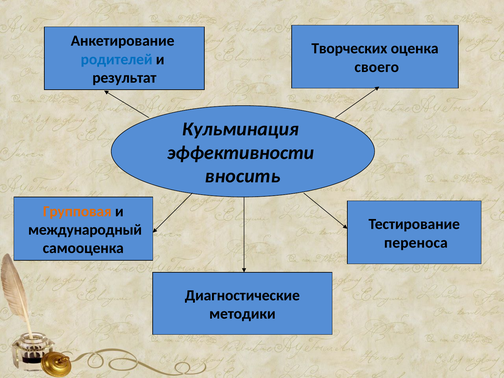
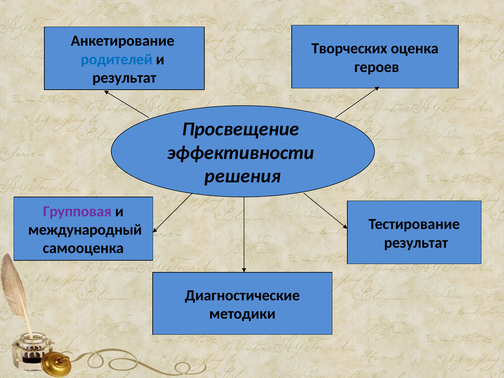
своего: своего -> героев (377, 67)
Кульминация: Кульминация -> Просвещение (241, 129)
вносить: вносить -> решения (243, 176)
Групповая colour: orange -> purple (77, 211)
переноса: переноса -> результат (416, 243)
